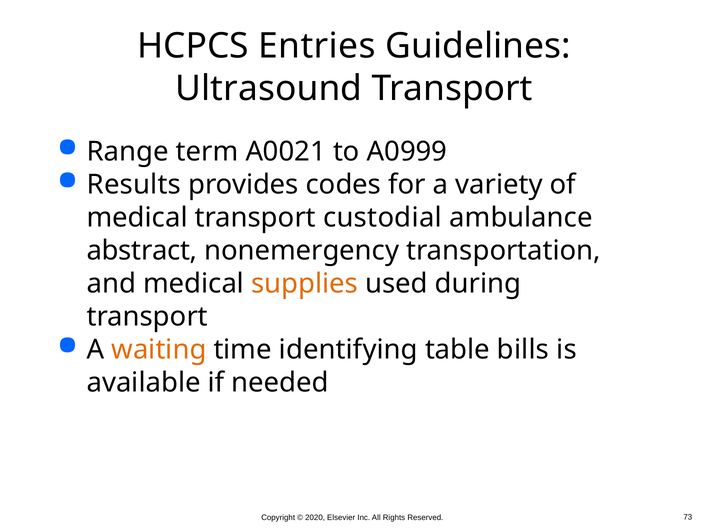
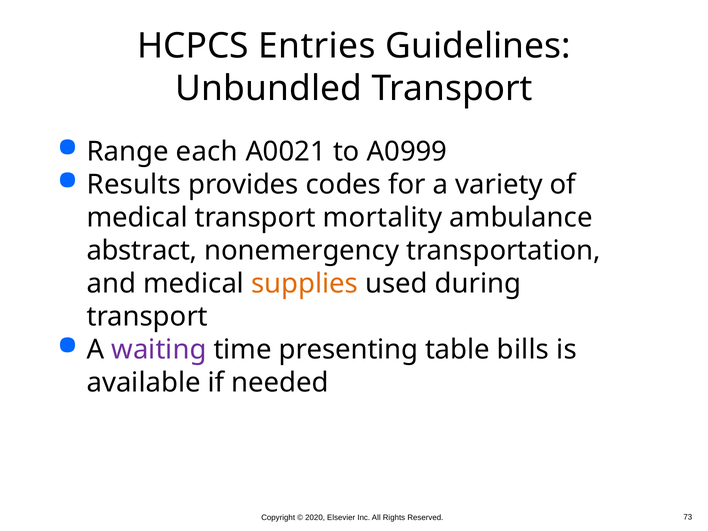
Ultrasound: Ultrasound -> Unbundled (269, 89)
term: term -> each (207, 152)
custodial: custodial -> mortality (383, 218)
waiting colour: orange -> purple (159, 350)
identifying: identifying -> presenting (348, 350)
